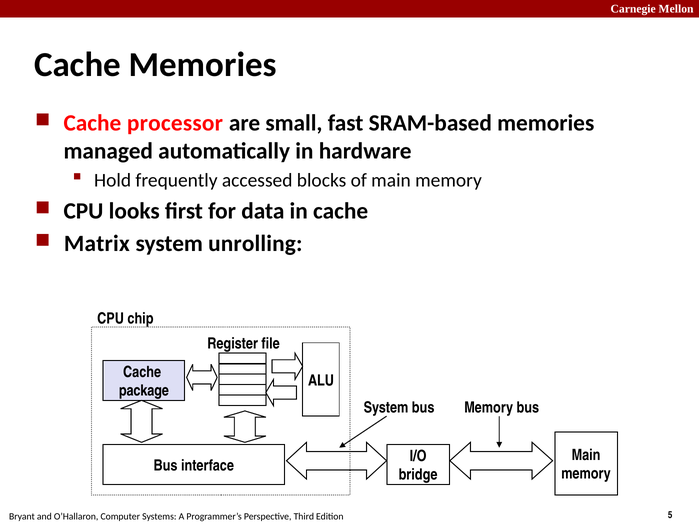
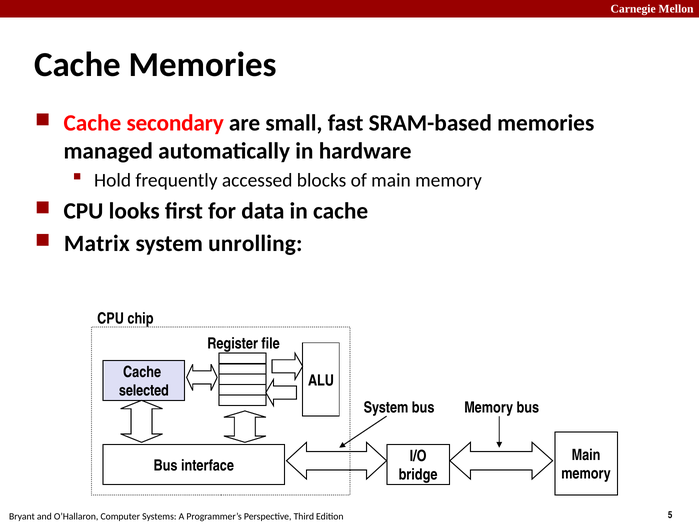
processor: processor -> secondary (175, 123)
package: package -> selected (144, 391)
